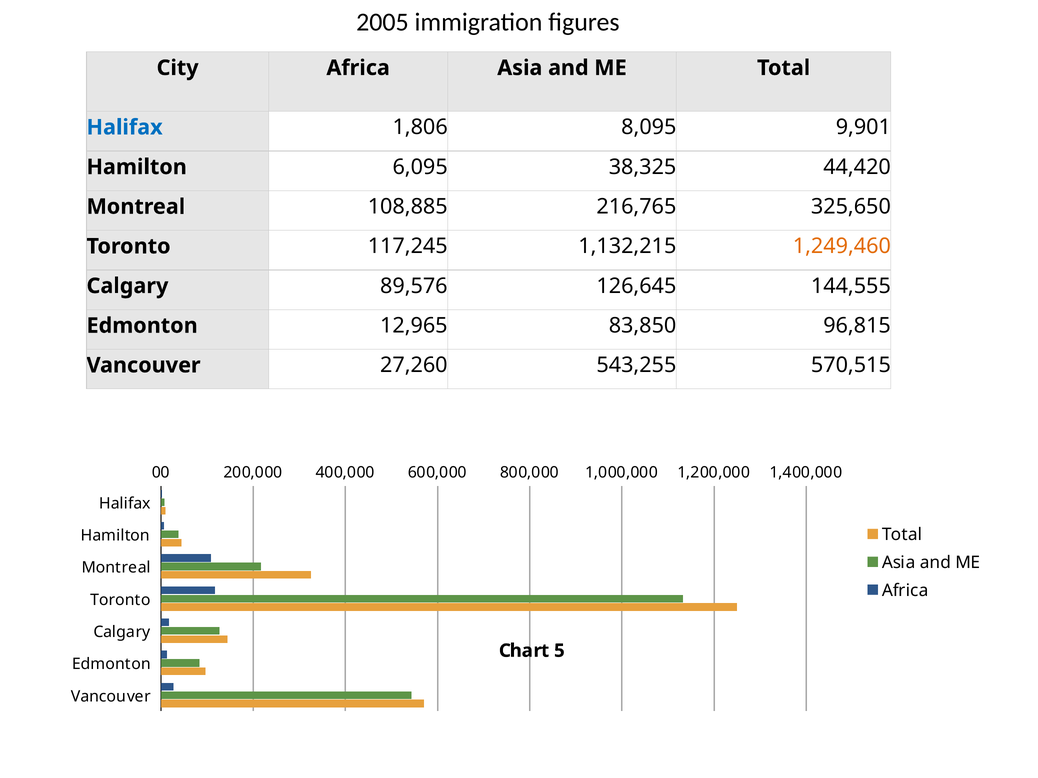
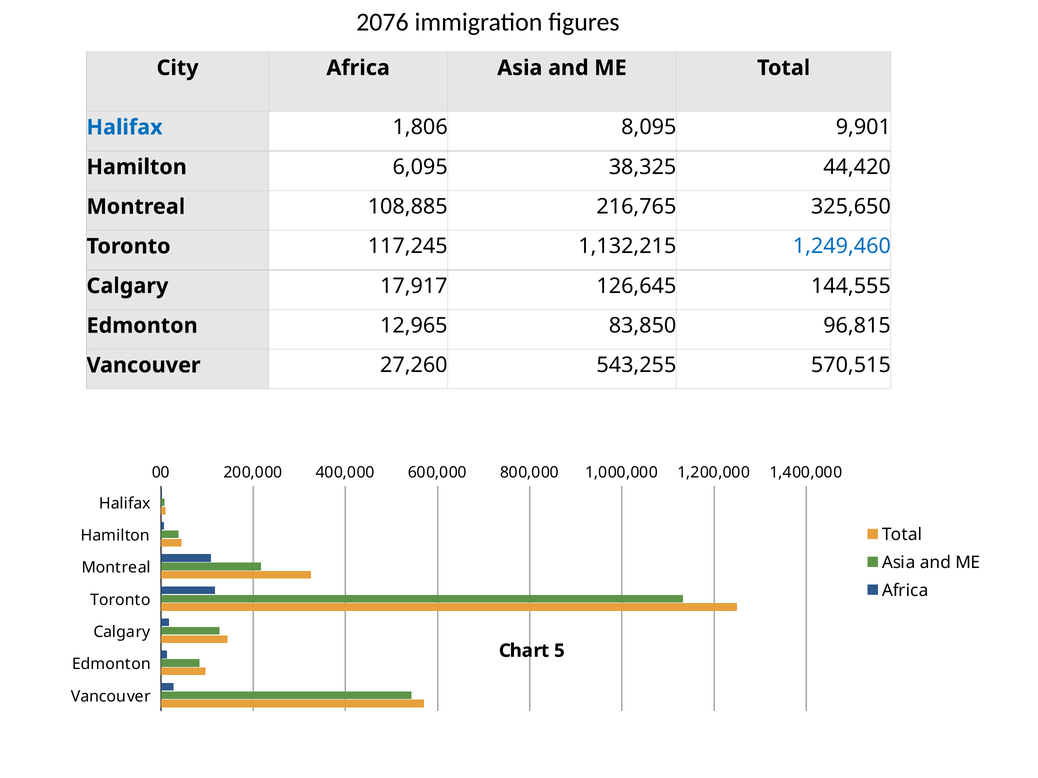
2005: 2005 -> 2076 (382, 22)
1,249,460 colour: orange -> blue (842, 246)
89,576: 89,576 -> 17,917 (414, 286)
